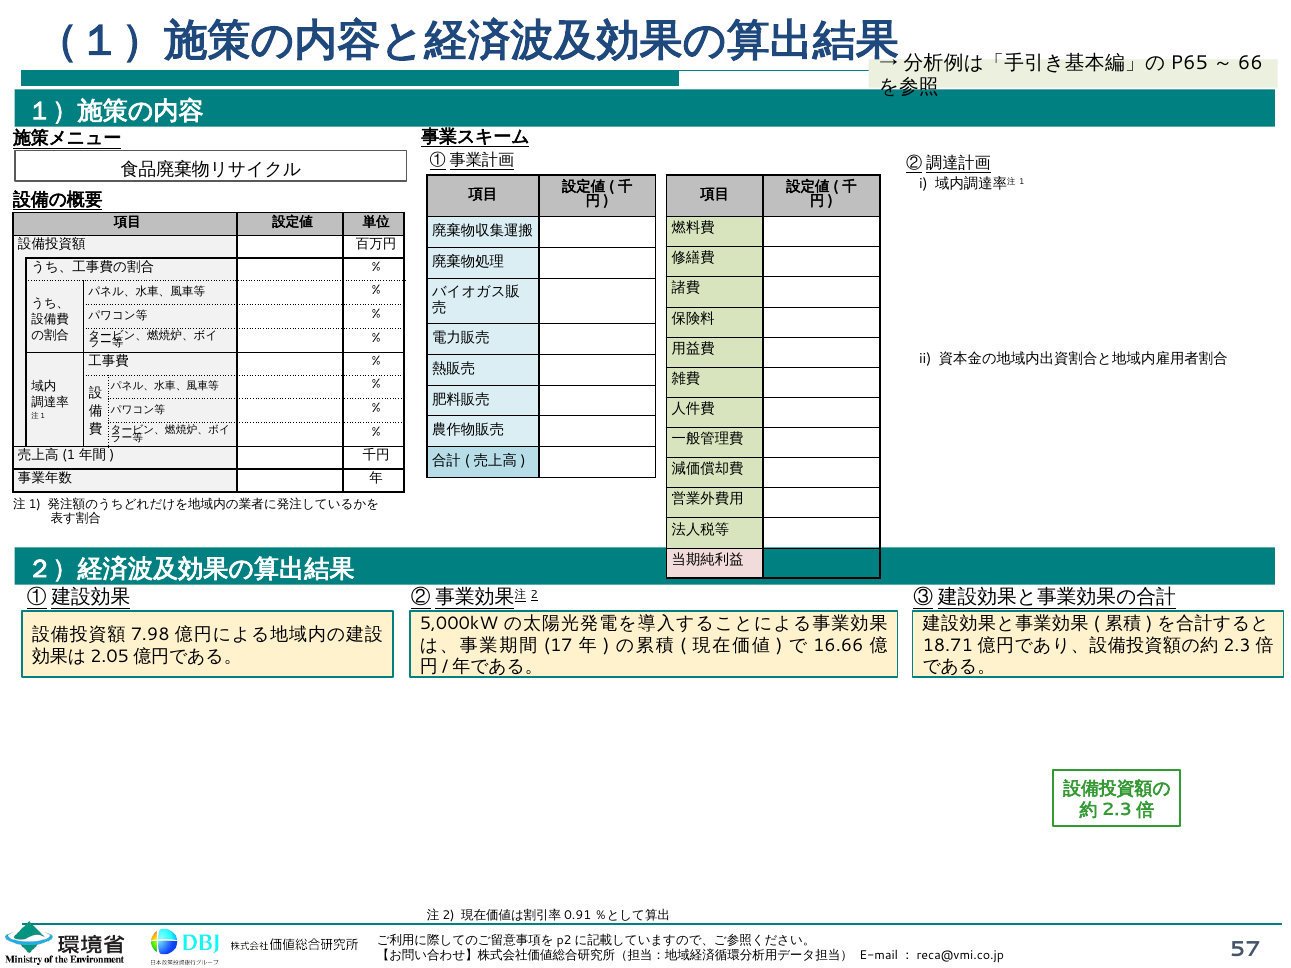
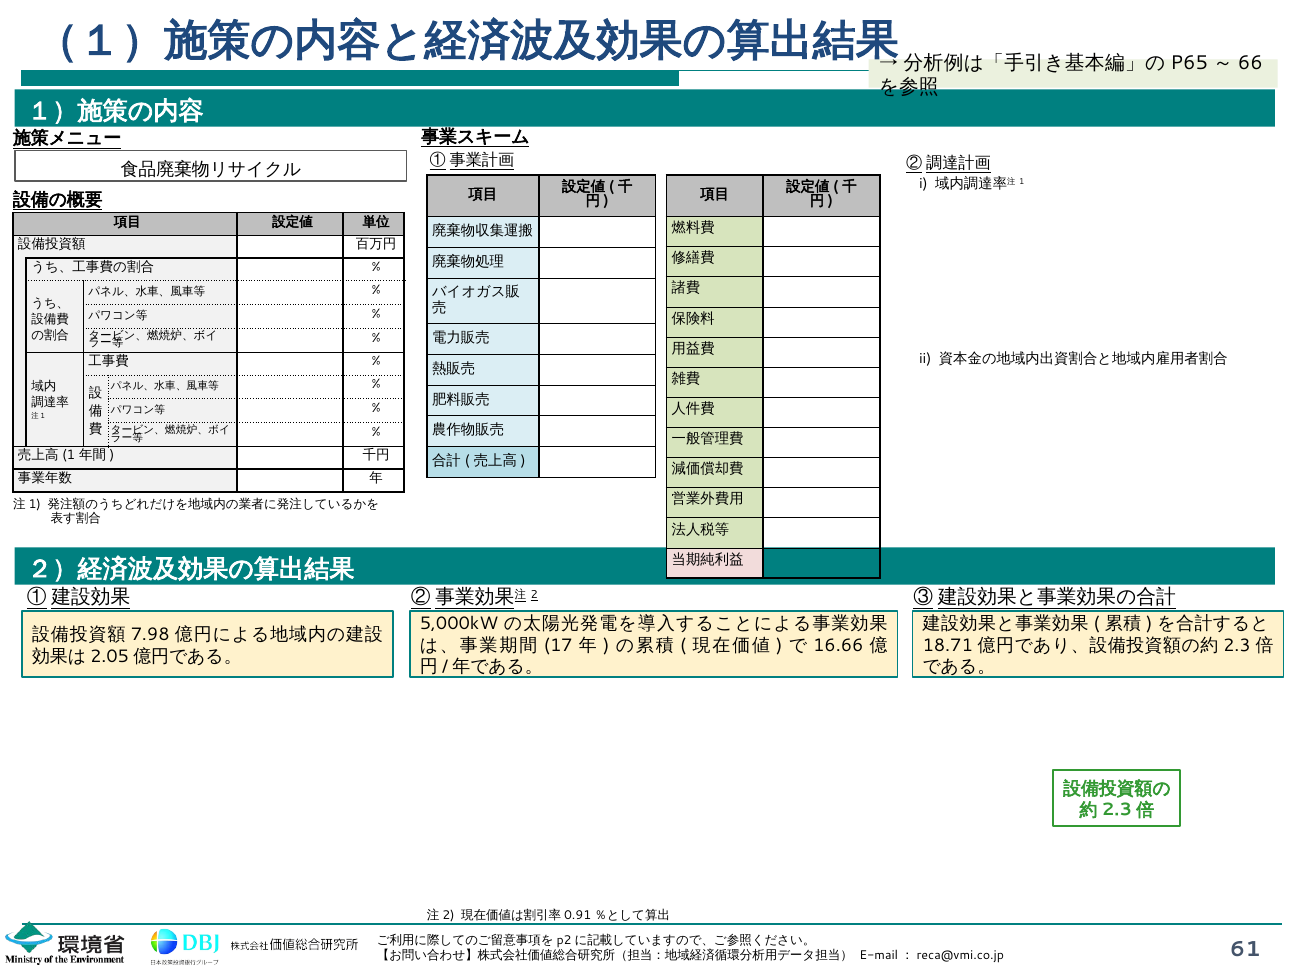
57: 57 -> 61 (1245, 950)
